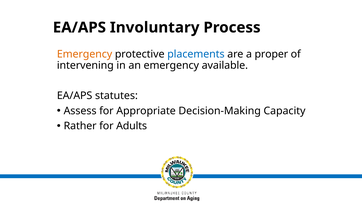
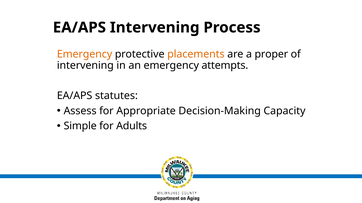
EA/APS Involuntary: Involuntary -> Intervening (155, 28)
placements colour: blue -> orange (196, 54)
available: available -> attempts (225, 66)
Rather: Rather -> Simple (80, 126)
